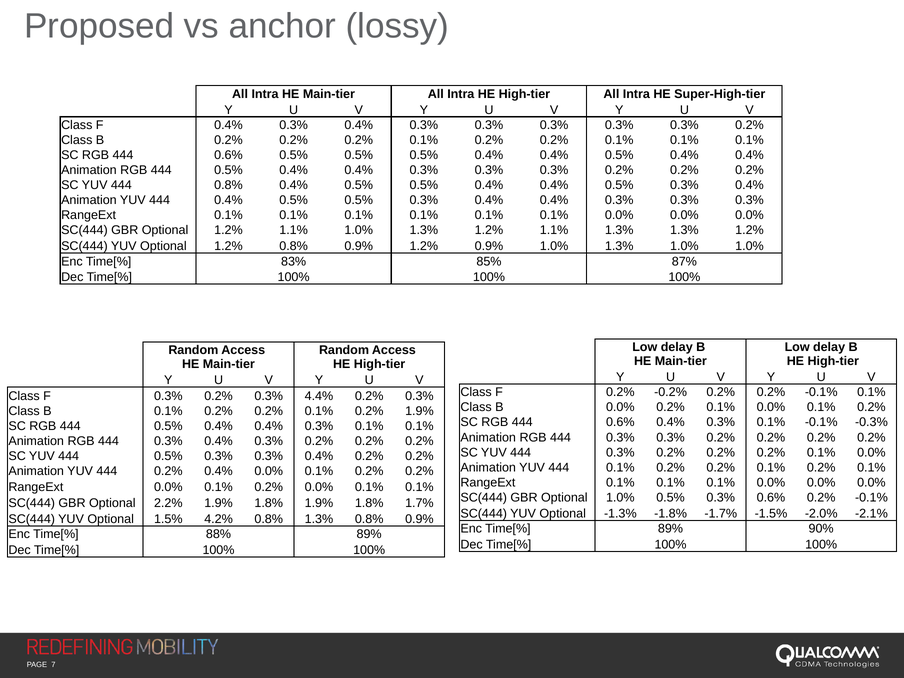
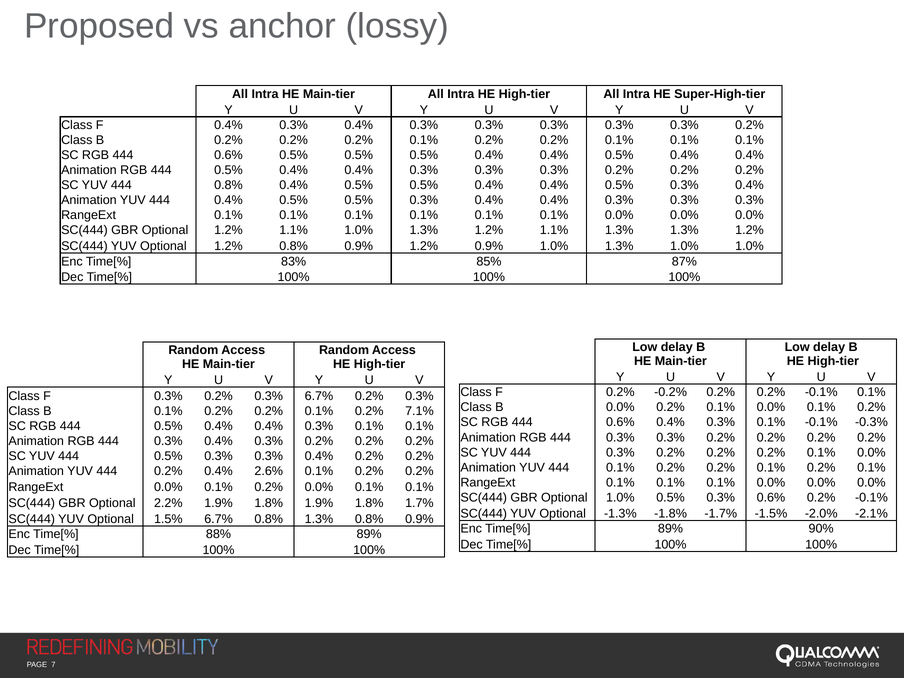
0.3% 4.4%: 4.4% -> 6.7% (319, 396)
0.2% 1.9%: 1.9% -> 7.1% (419, 411)
0.4% 0.0%: 0.0% -> 2.6% (269, 471)
1.5% 4.2%: 4.2% -> 6.7% (219, 519)
